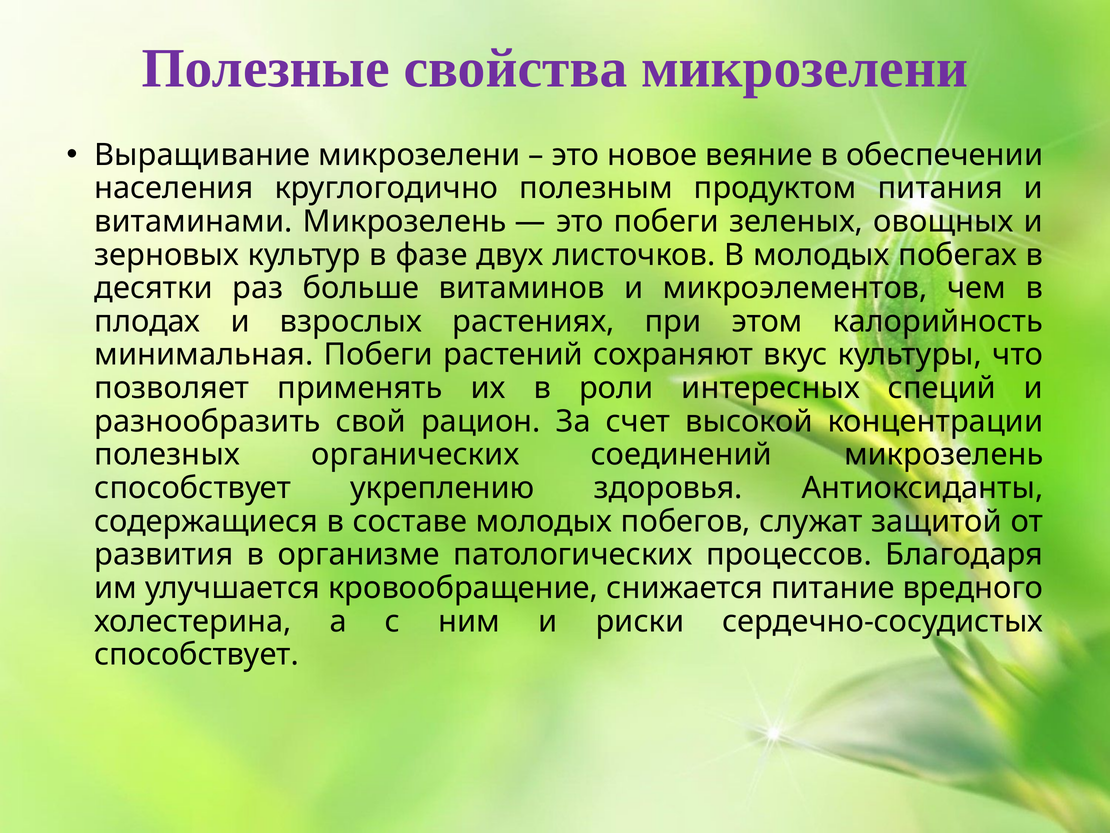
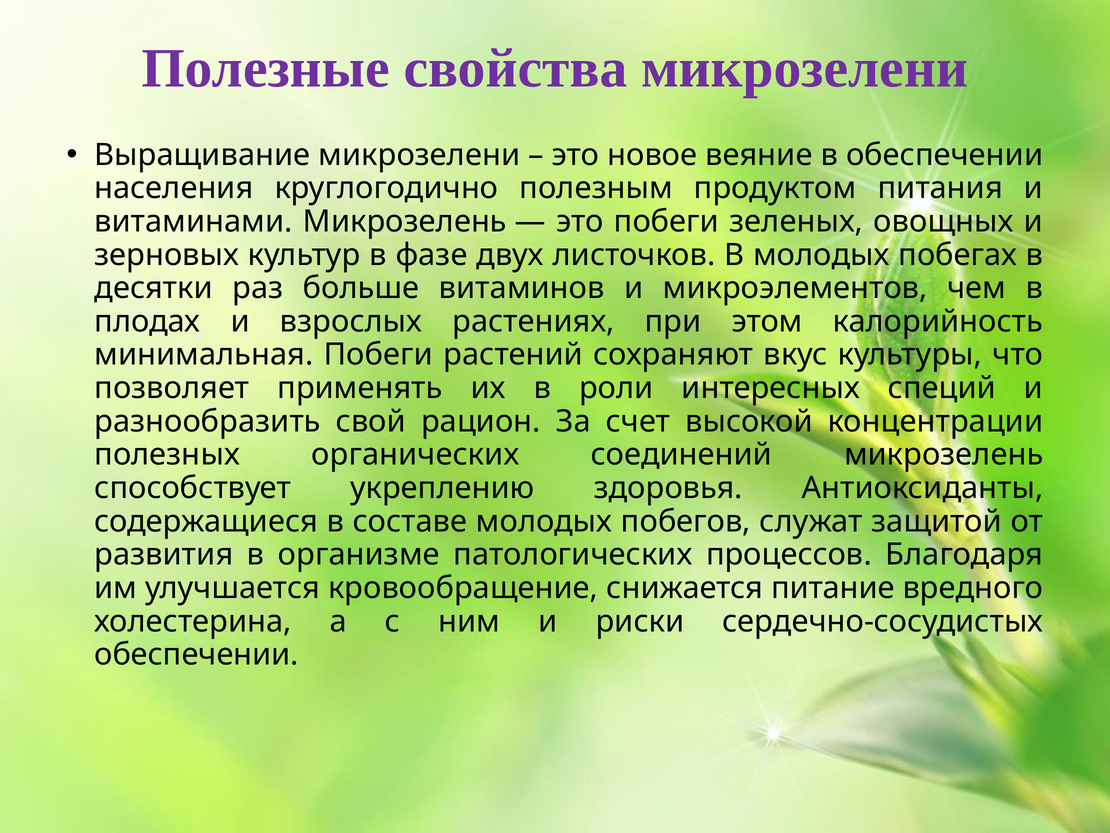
способствует: способствует -> обеспечении (197, 654)
